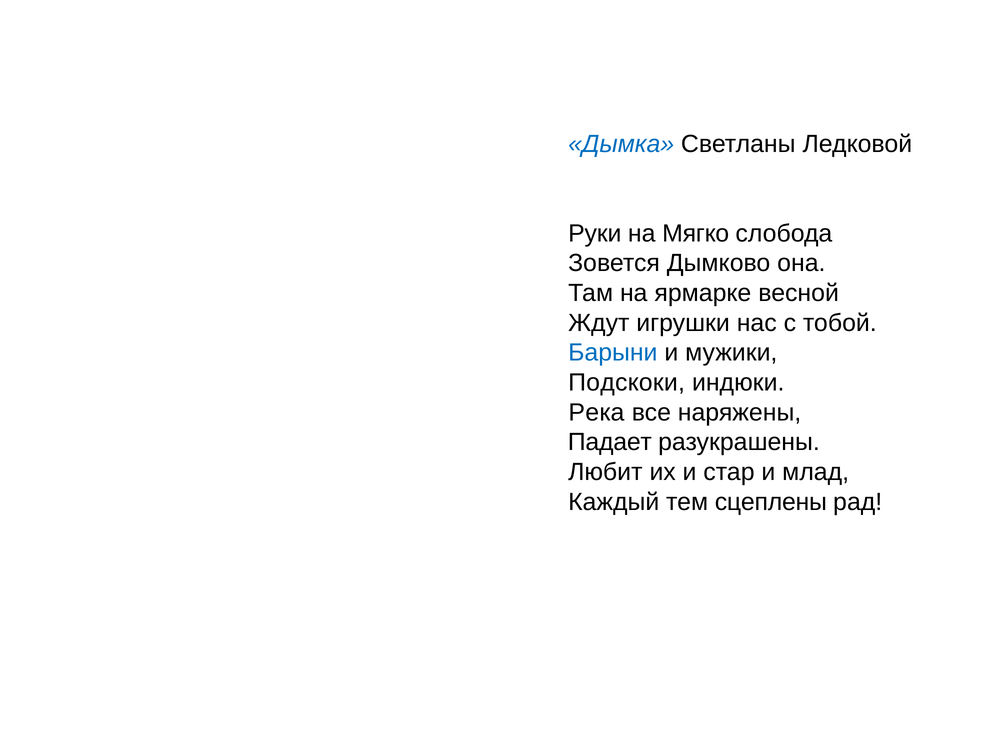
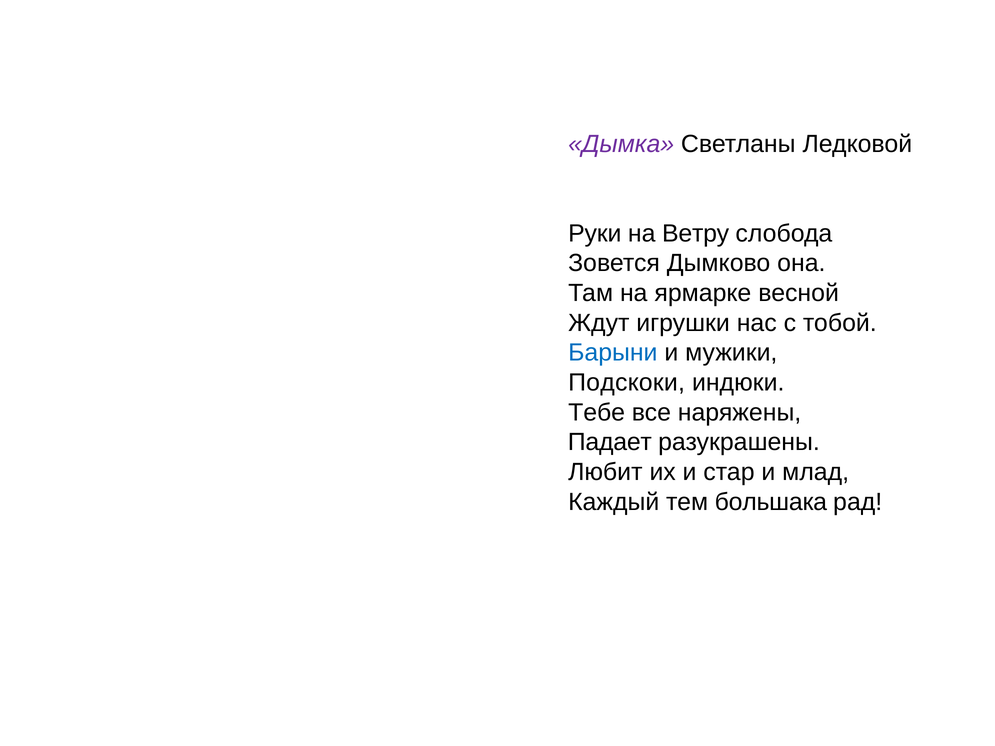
Дымка colour: blue -> purple (621, 144)
Мягко: Мягко -> Ветру (696, 233)
Река: Река -> Тебе (597, 413)
сцеплены: сцеплены -> большака (771, 502)
